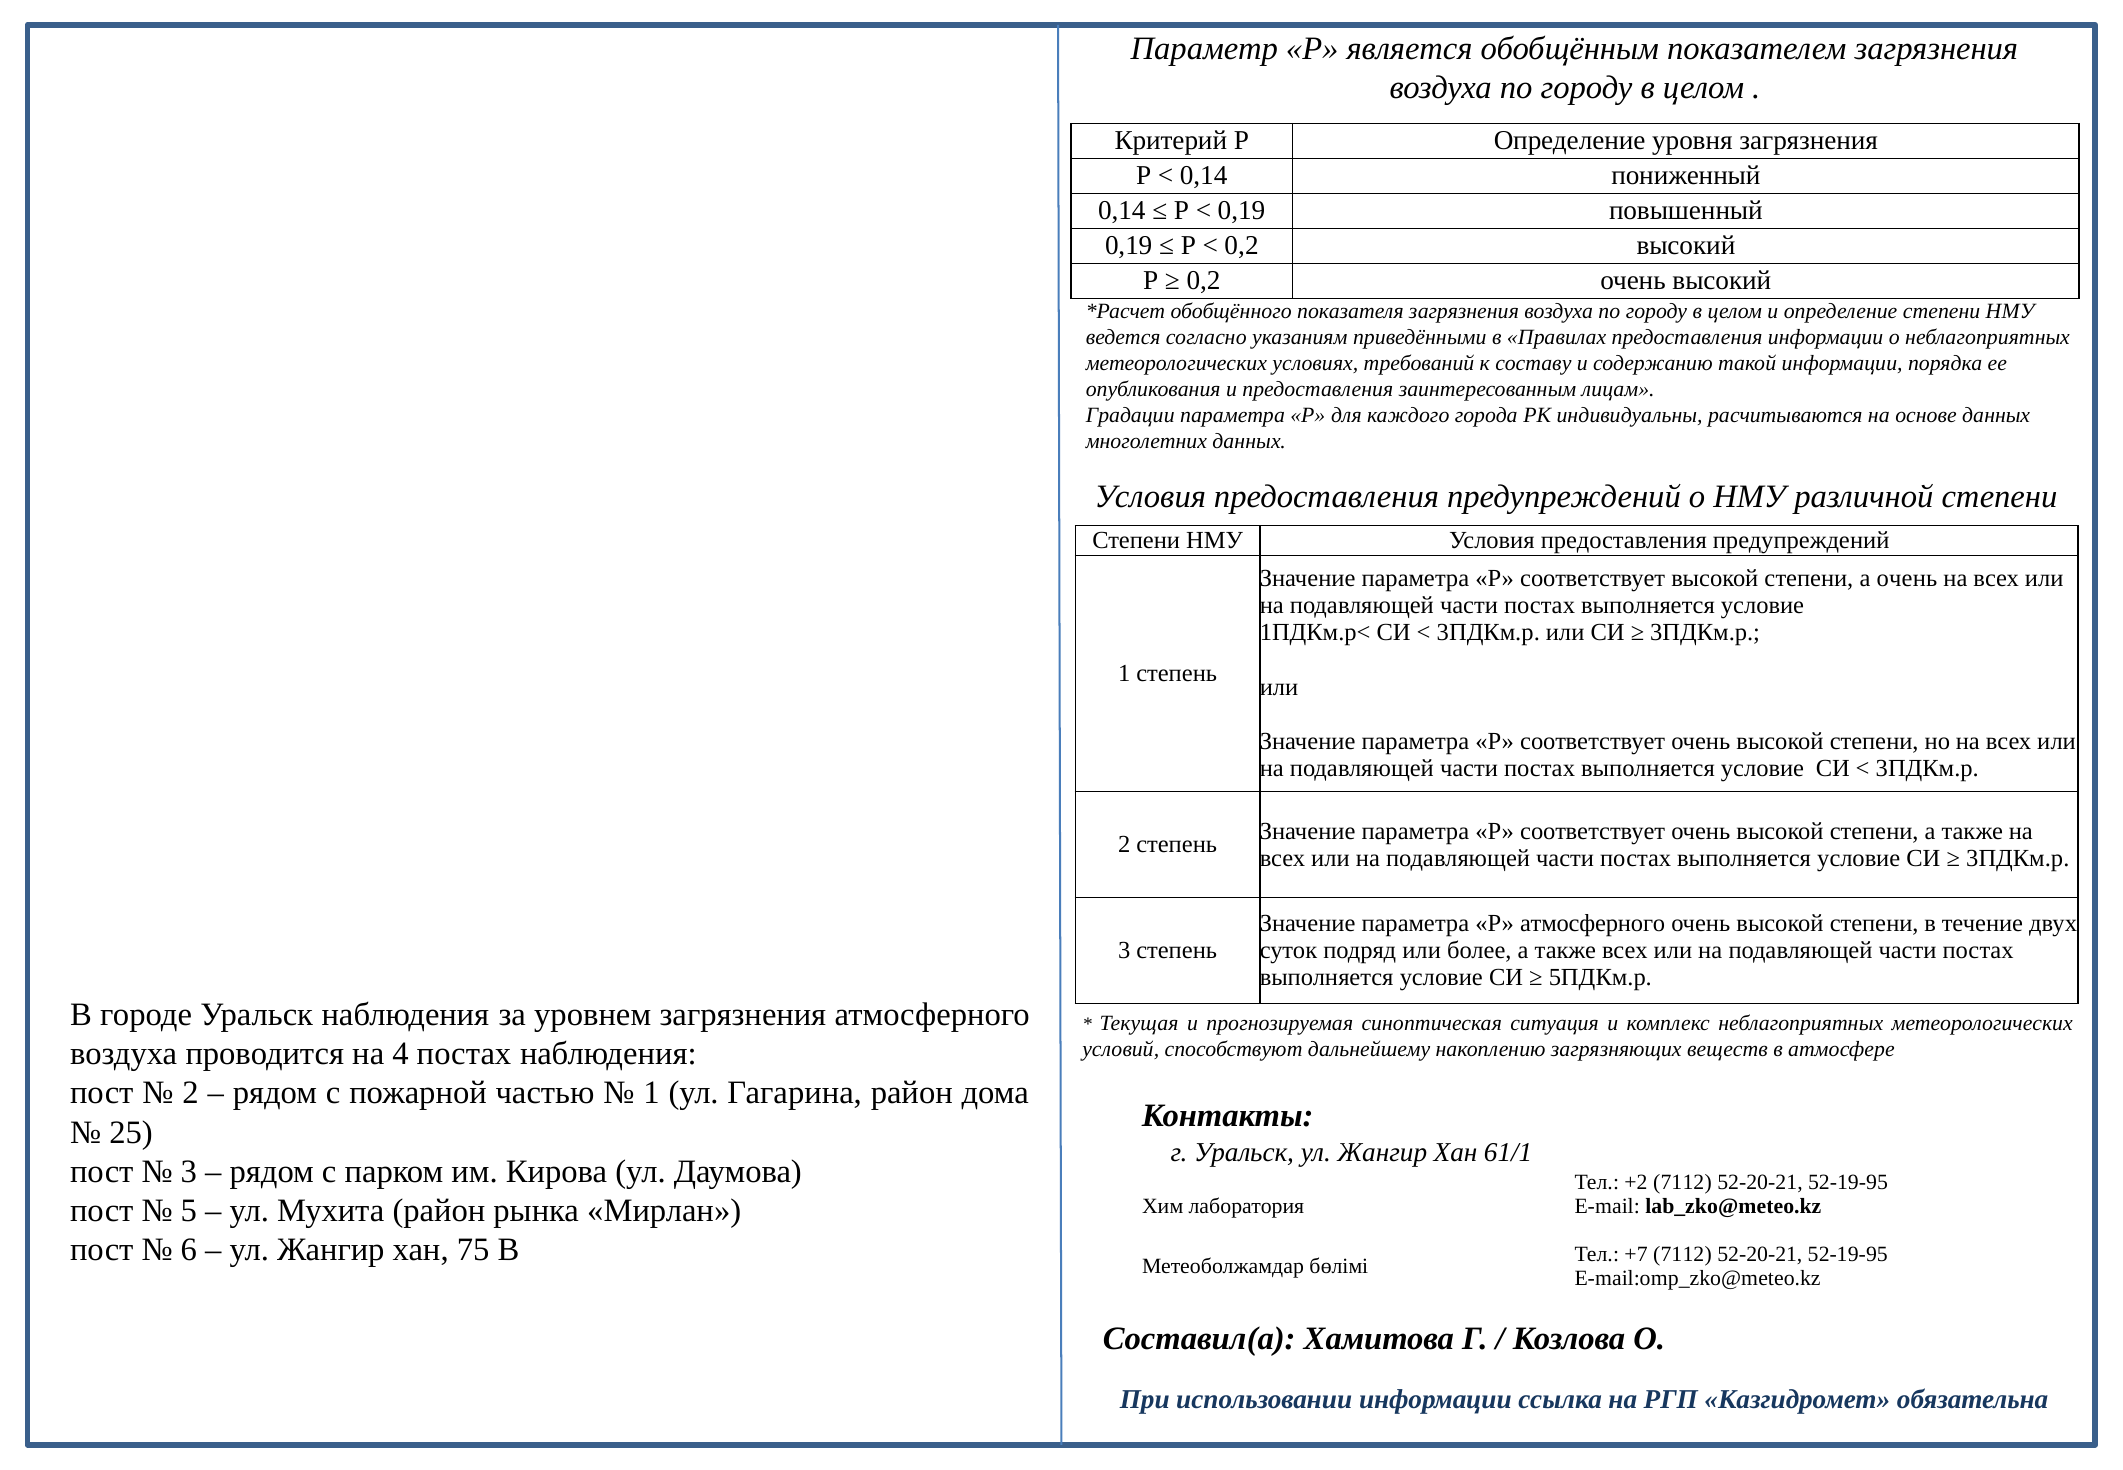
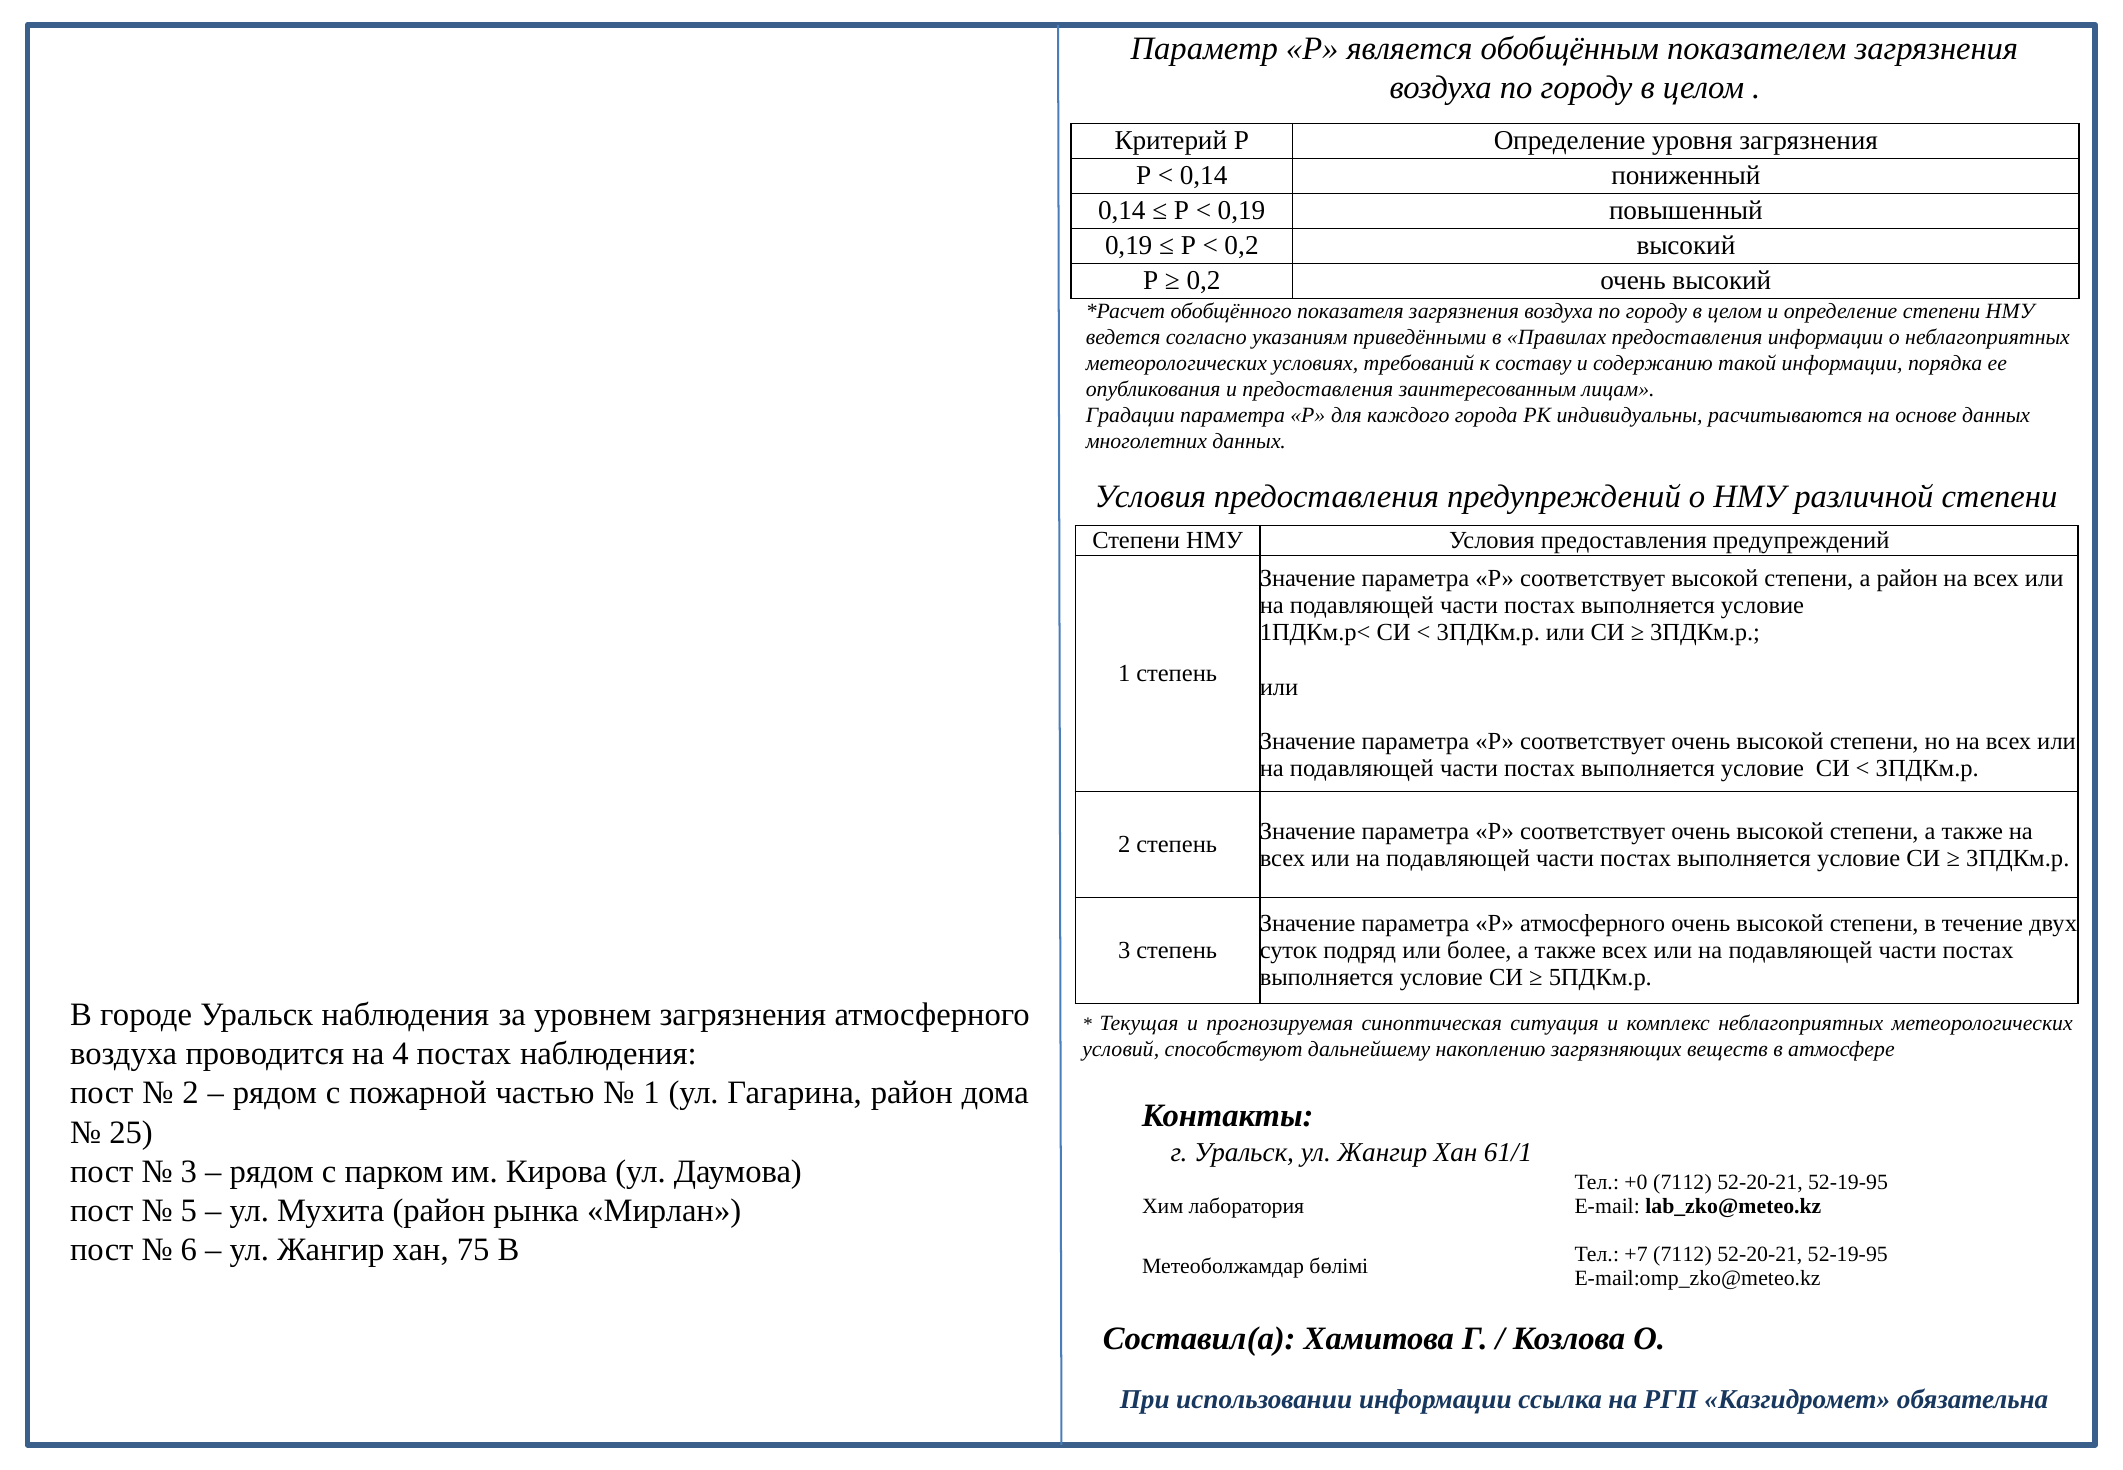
а очень: очень -> район (1907, 578)
+2: +2 -> +0 (1636, 1182)
